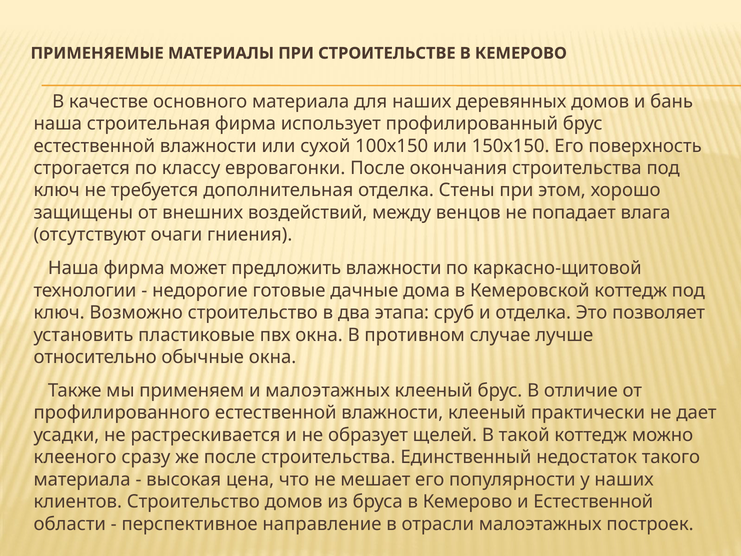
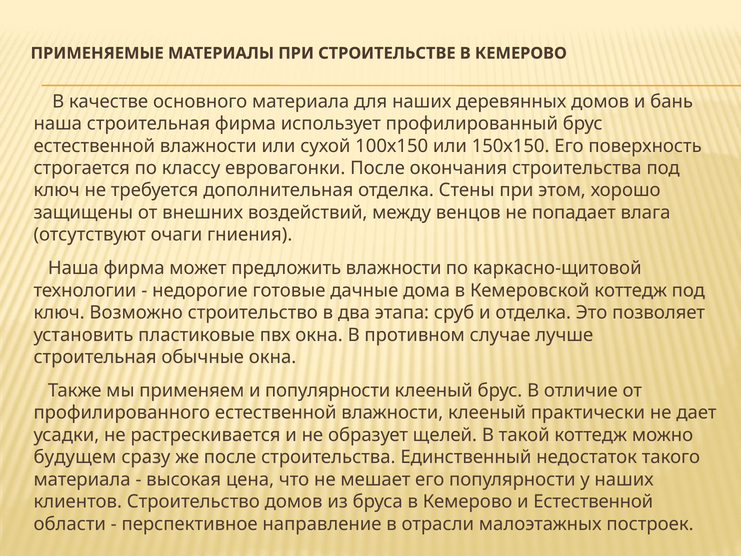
относительно: относительно -> строительная (95, 357)
и малоэтажных: малоэтажных -> популярности (328, 390)
клееного: клееного -> будущем (75, 457)
